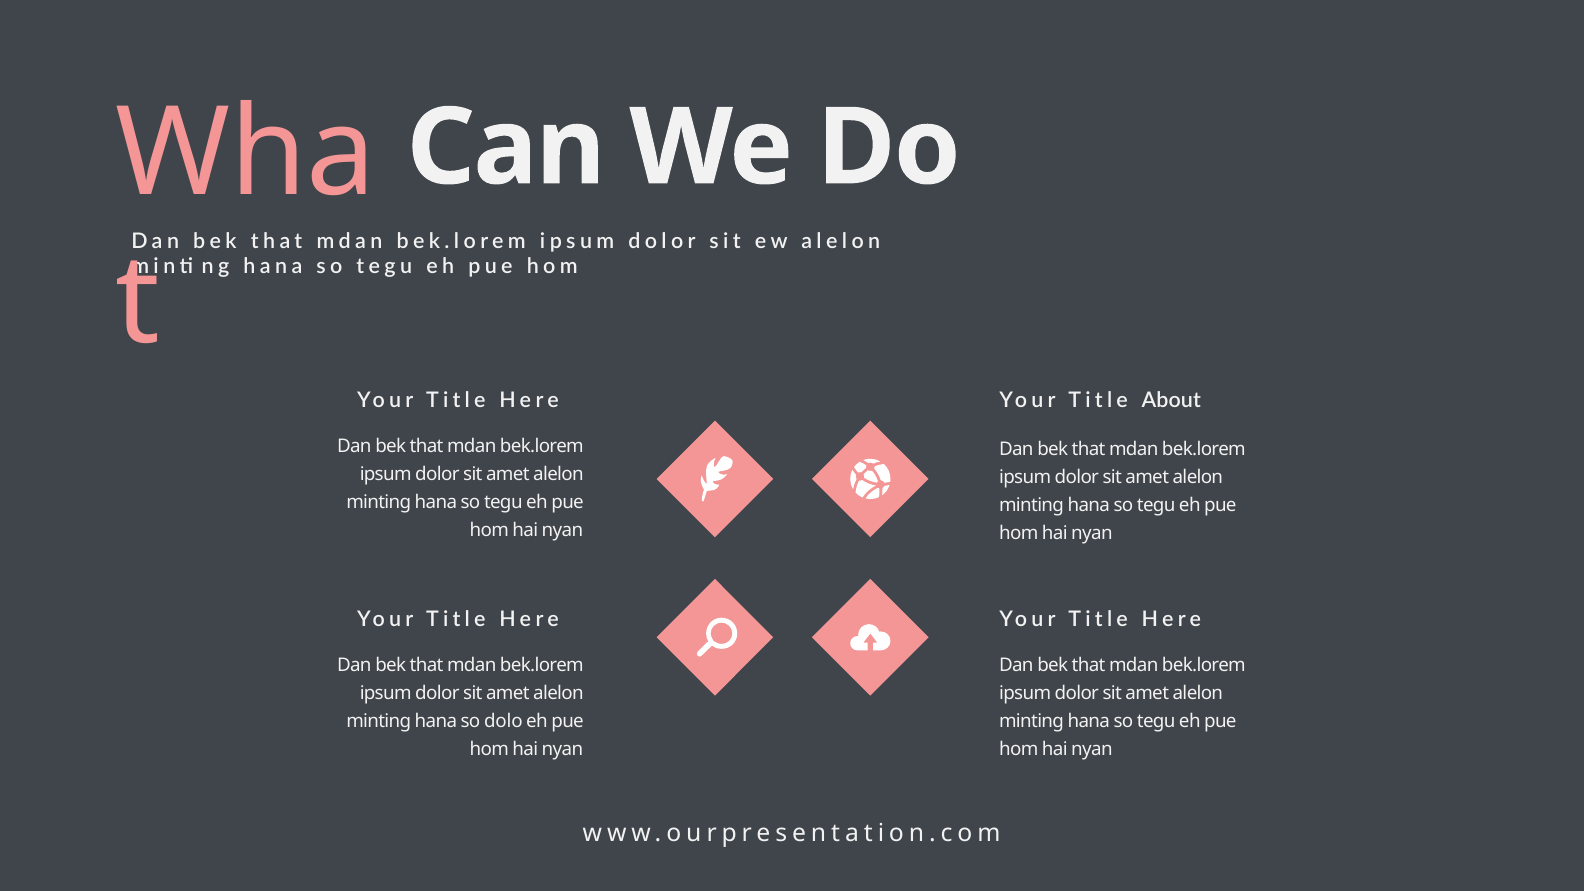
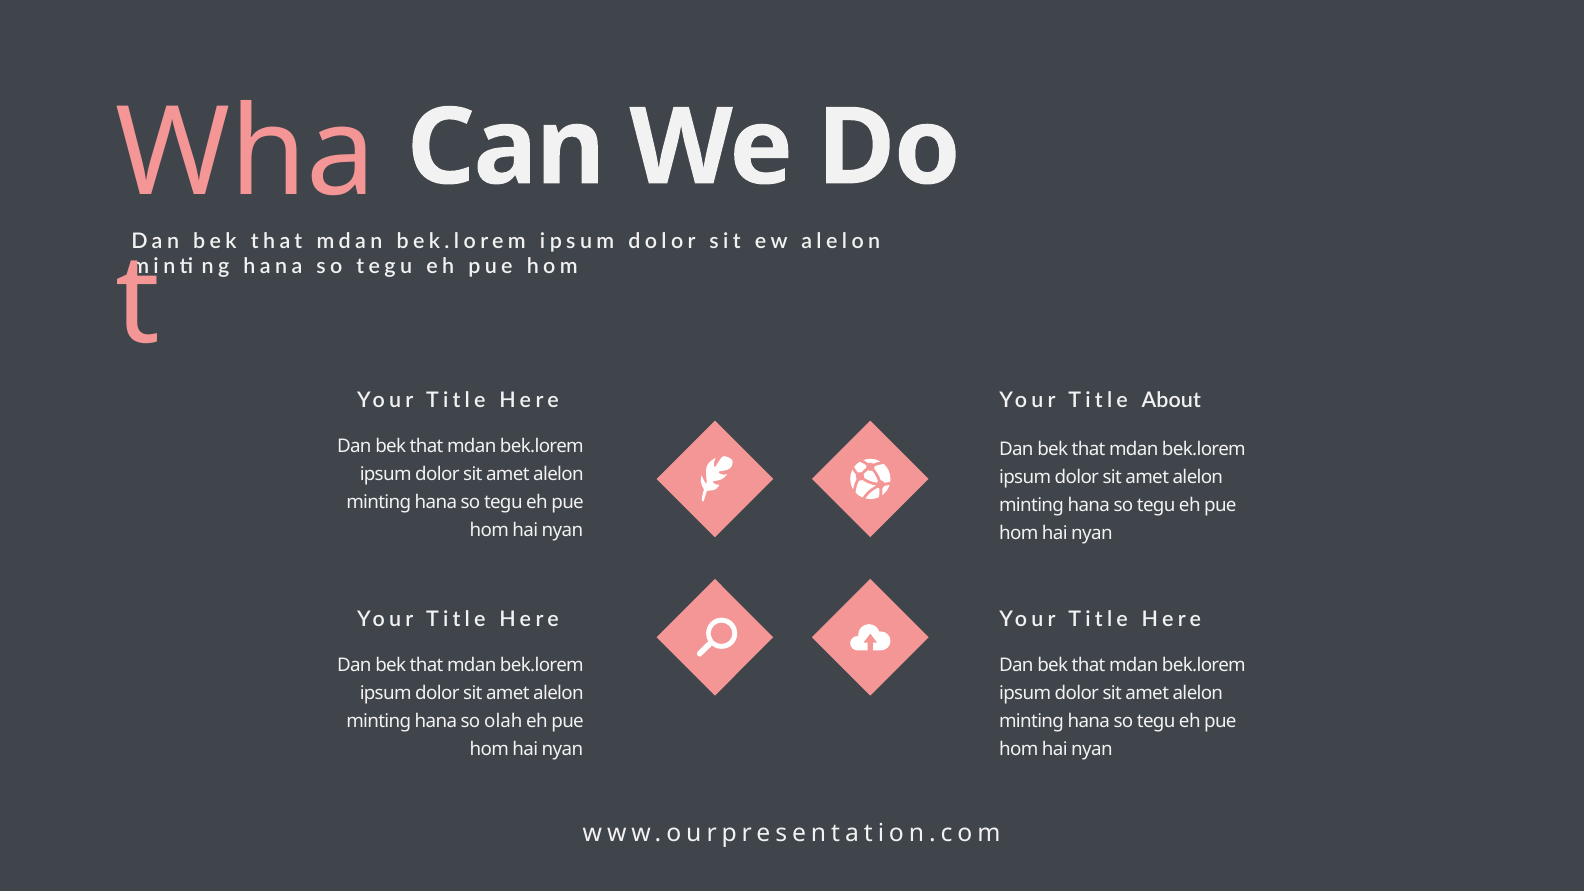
dolo: dolo -> olah (503, 721)
